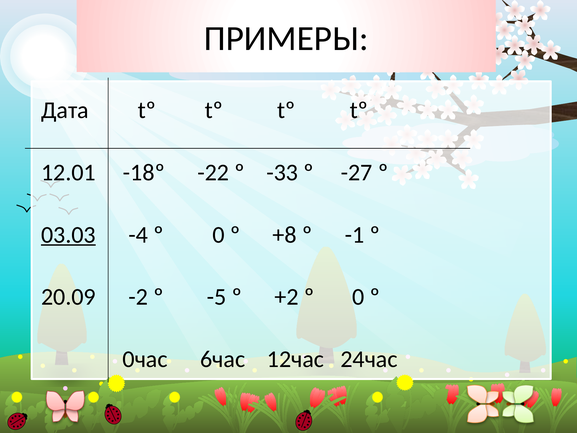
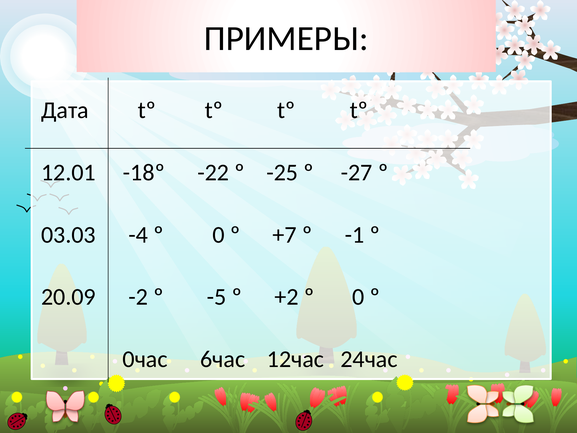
-33: -33 -> -25 (282, 172)
03.03 underline: present -> none (68, 235)
+8: +8 -> +7 (285, 235)
